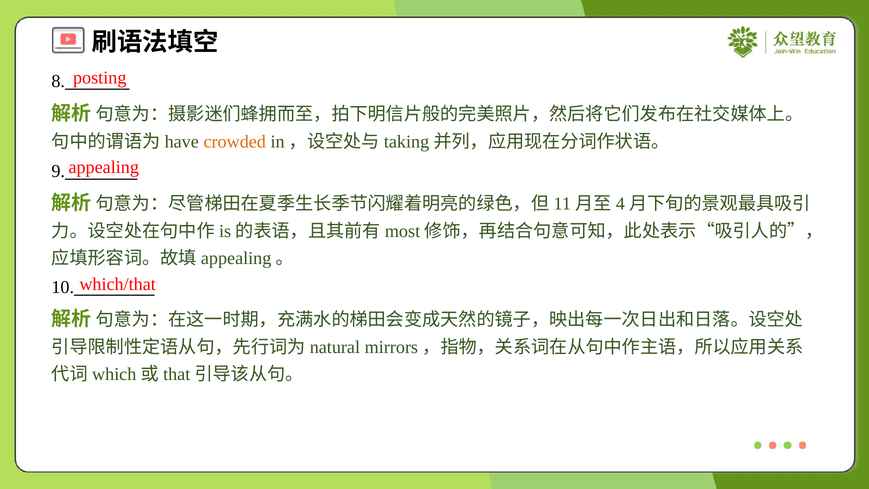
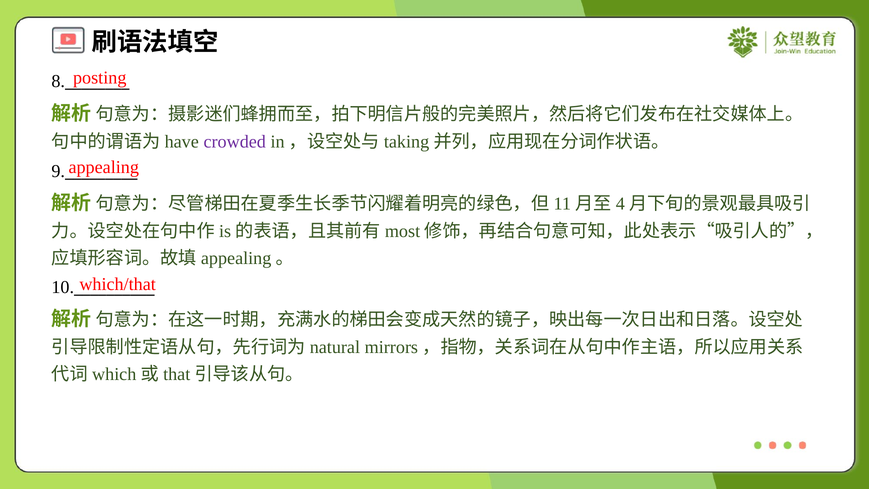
crowded colour: orange -> purple (235, 142)
